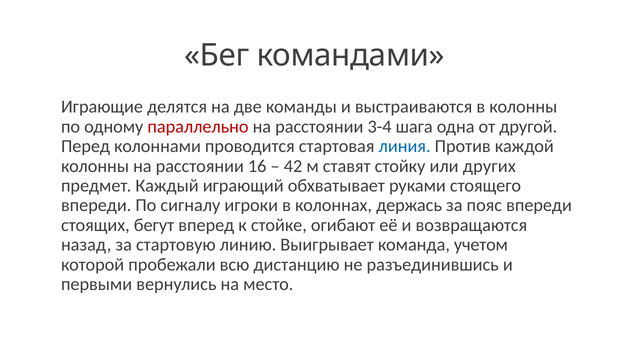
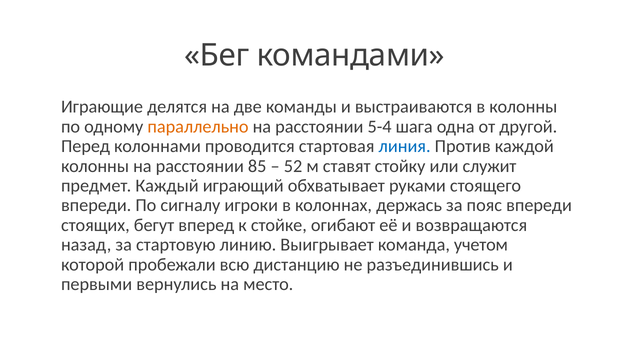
параллельно colour: red -> orange (198, 127)
3-4: 3-4 -> 5-4 (380, 127)
16: 16 -> 85 (257, 166)
42: 42 -> 52 (293, 166)
других: других -> служит (489, 166)
